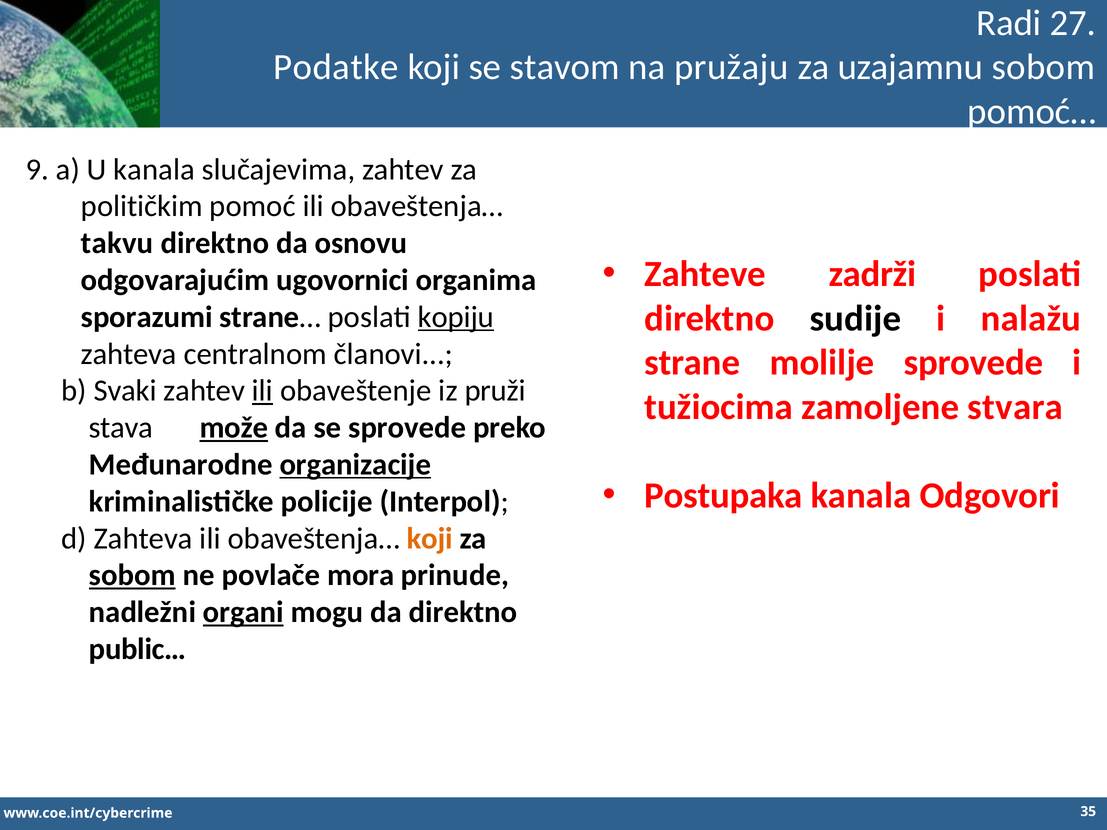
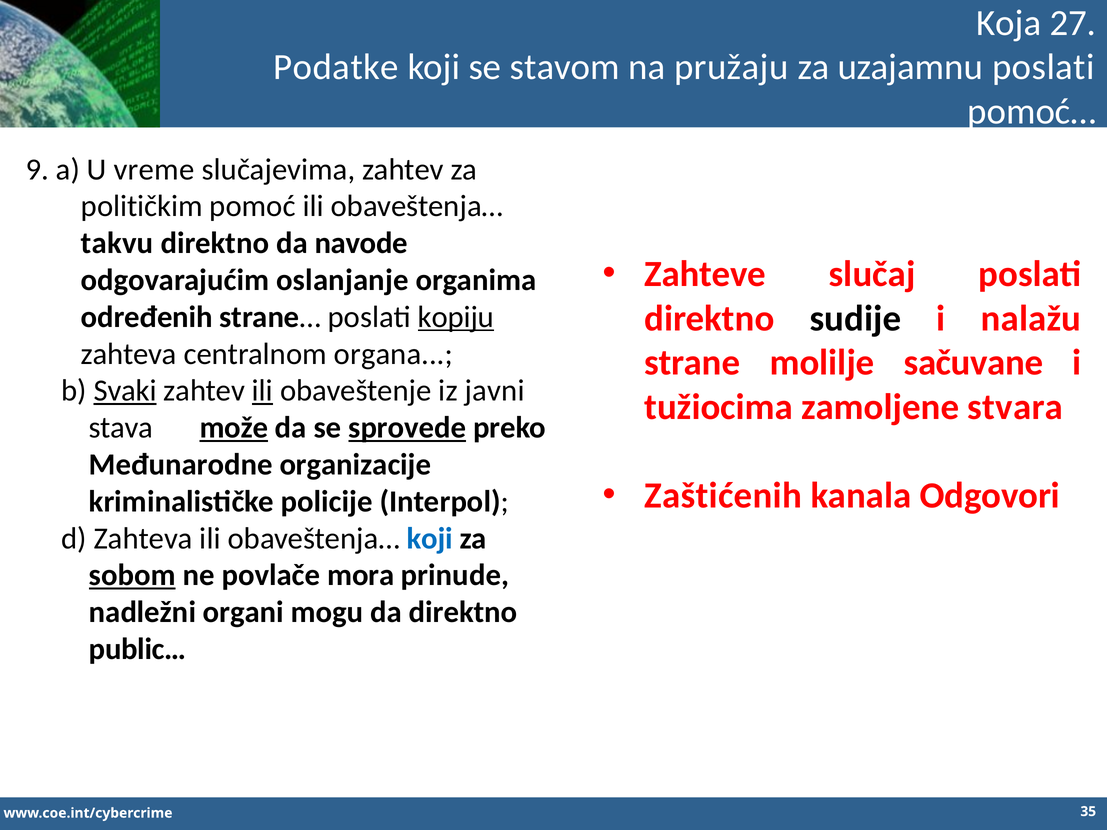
Radi: Radi -> Koja (1009, 23)
uzajamnu sobom: sobom -> poslati (1043, 67)
U kanala: kanala -> vreme (154, 169)
osnovu: osnovu -> navode (361, 243)
zadrži: zadrži -> slučaj (872, 274)
ugovornici: ugovornici -> oslanjanje (342, 280)
sporazumi: sporazumi -> određenih (147, 317)
članovi: članovi -> organa (393, 354)
molilje sprovede: sprovede -> sačuvane (974, 363)
Svaki underline: none -> present (125, 391)
pruži: pruži -> javni (495, 391)
sprovede underline: none -> present (407, 428)
organizacije underline: present -> none (355, 465)
Postupaka: Postupaka -> Zaštićenih (723, 496)
koji colour: orange -> blue (430, 539)
organi underline: present -> none (243, 612)
